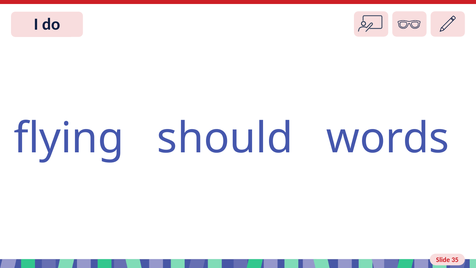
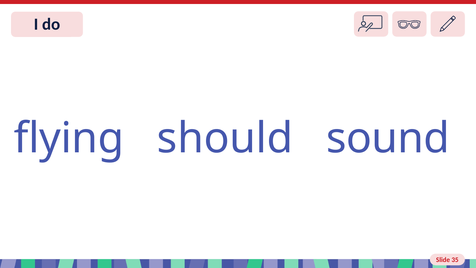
words: words -> sound (388, 138)
